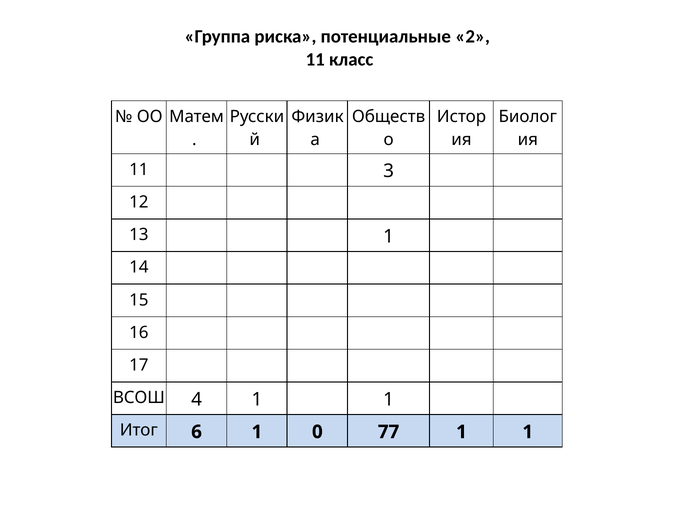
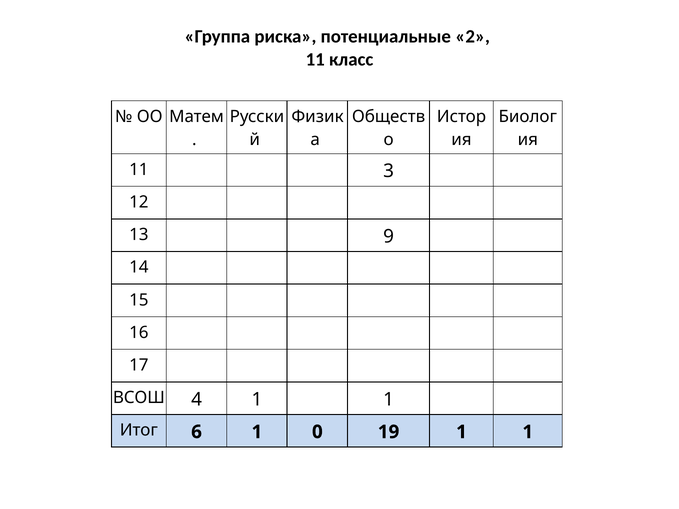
13 1: 1 -> 9 (389, 236)
77: 77 -> 19 (389, 432)
